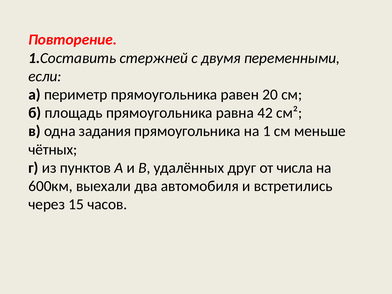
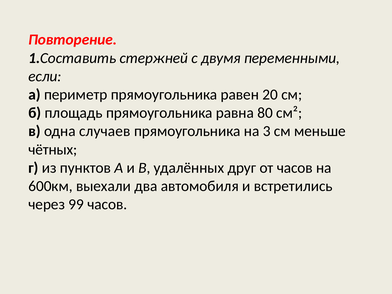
42: 42 -> 80 (265, 113)
задания: задания -> случаев (105, 131)
1: 1 -> 3 (267, 131)
от числа: числа -> часов (295, 168)
15: 15 -> 99 (76, 204)
